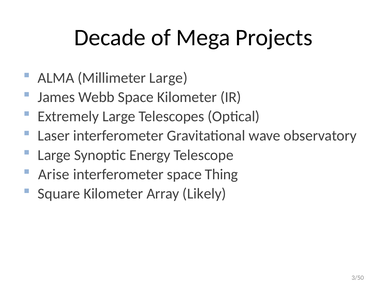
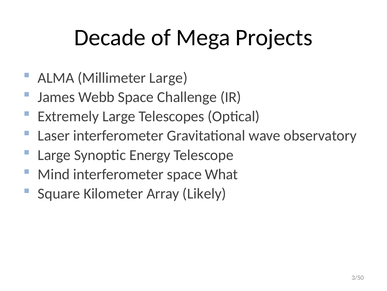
Space Kilometer: Kilometer -> Challenge (187, 97)
Arise: Arise -> Mind (54, 174)
Thing: Thing -> What (221, 174)
